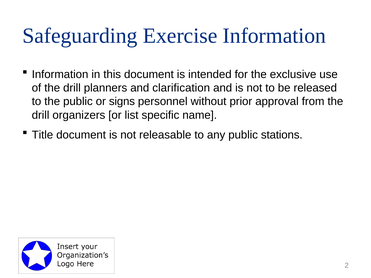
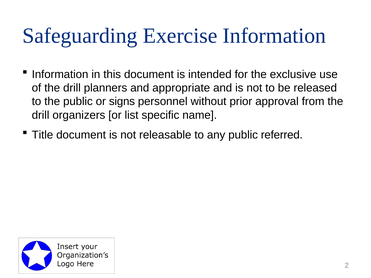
clarification: clarification -> appropriate (181, 88)
stations: stations -> referred (282, 135)
